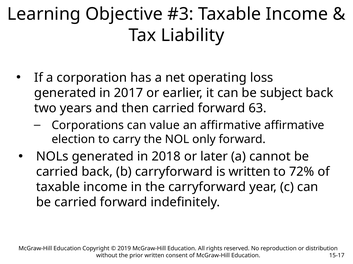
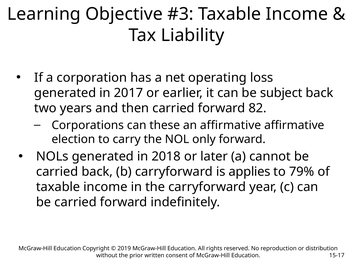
63: 63 -> 82 (258, 109)
value: value -> these (165, 126)
is written: written -> applies (250, 172)
72%: 72% -> 79% (302, 172)
